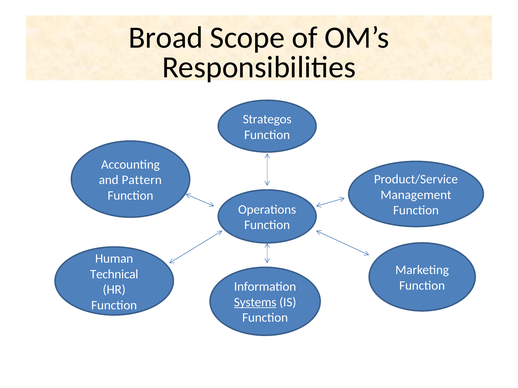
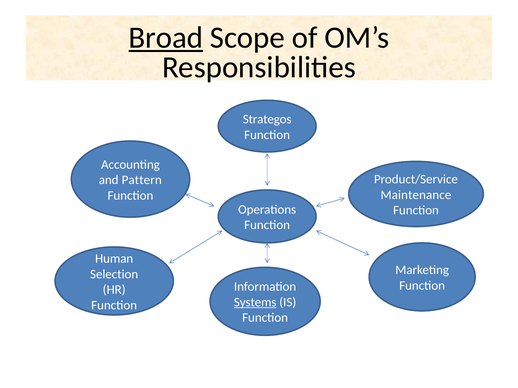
Broad underline: none -> present (166, 38)
Management: Management -> Maintenance (416, 195)
Technical: Technical -> Selection (114, 274)
